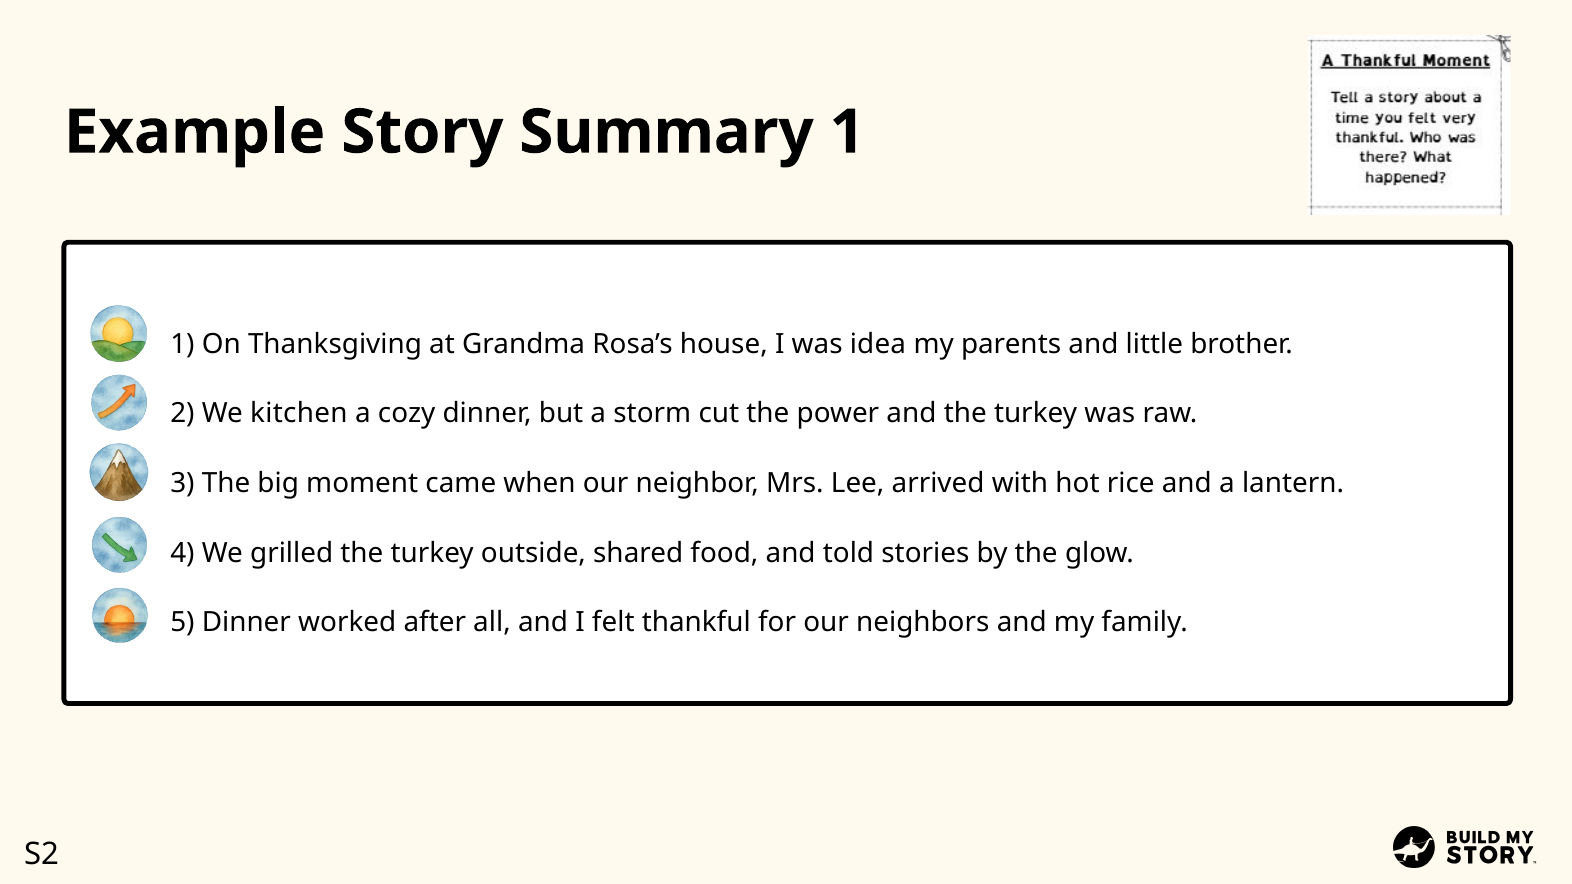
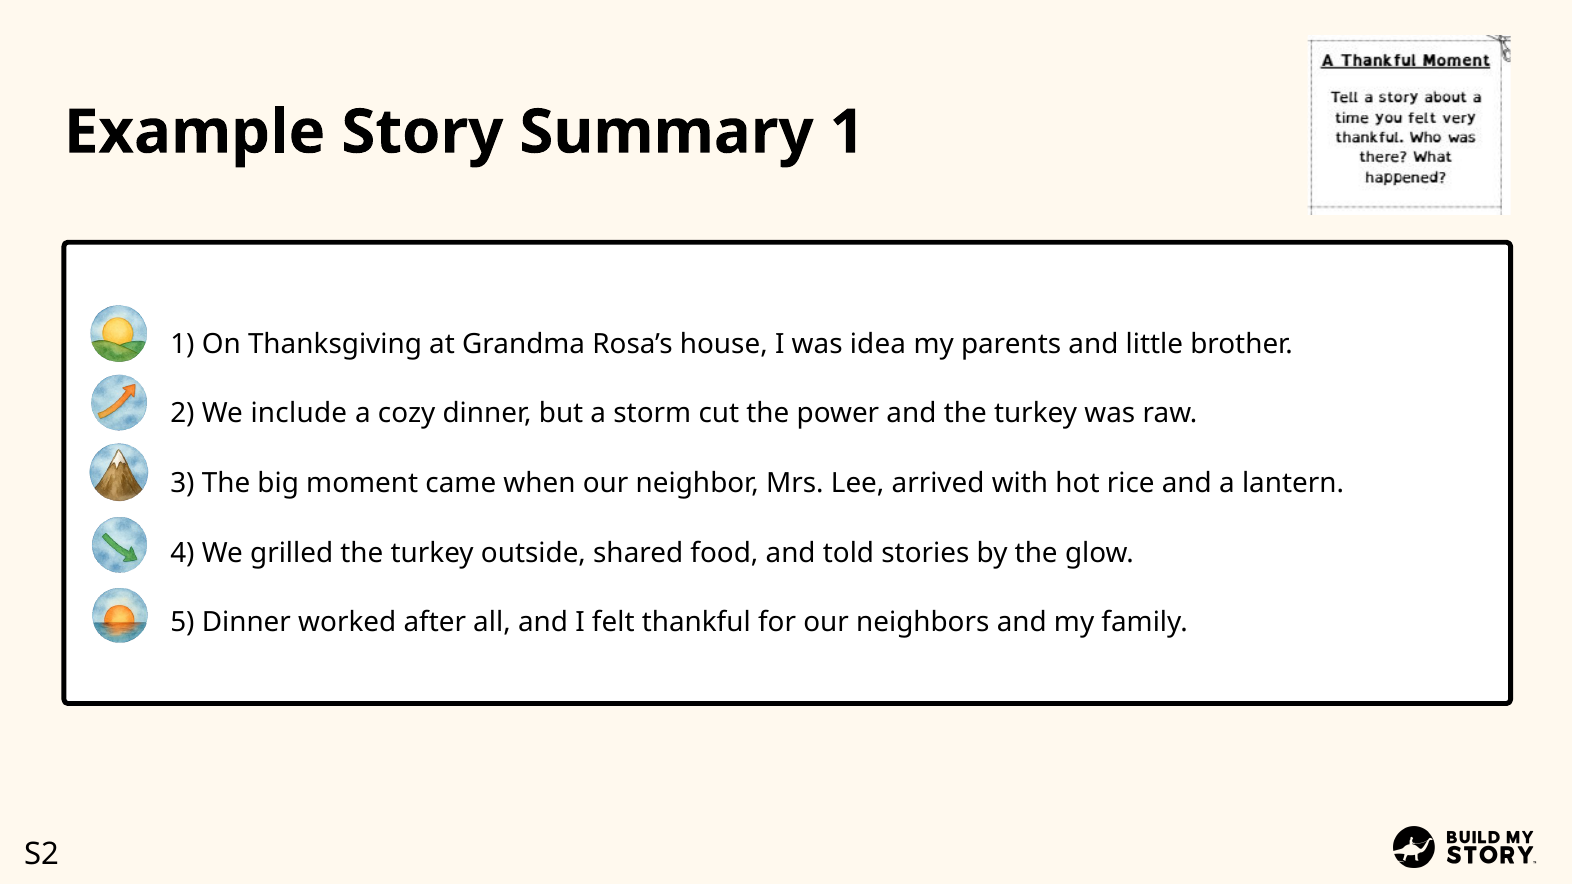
kitchen: kitchen -> include (299, 414)
